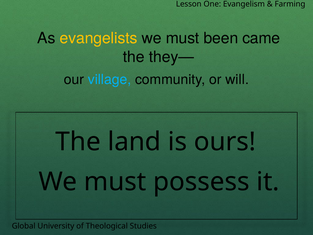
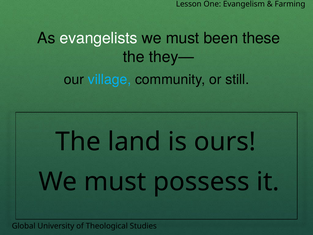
evangelists colour: yellow -> white (99, 38)
came: came -> these (261, 38)
will: will -> still (237, 80)
